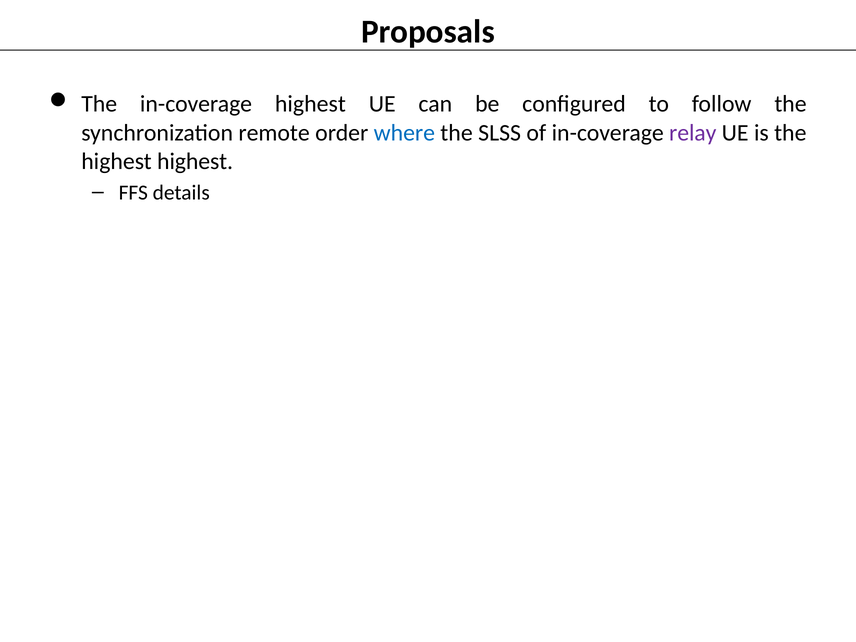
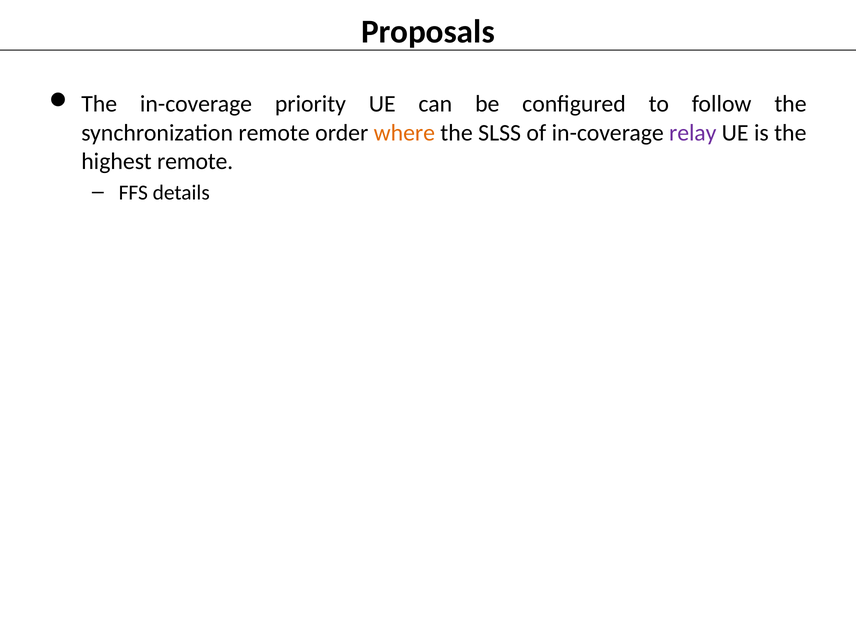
in-coverage highest: highest -> priority (310, 104)
where colour: blue -> orange (404, 133)
highest highest: highest -> remote (195, 161)
